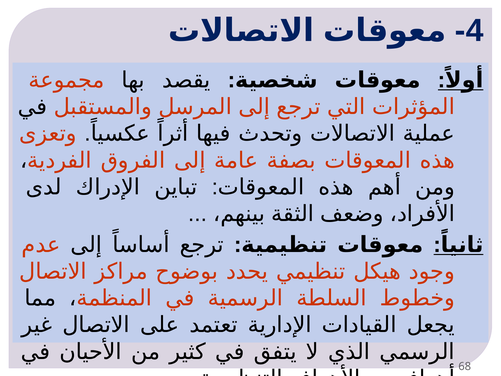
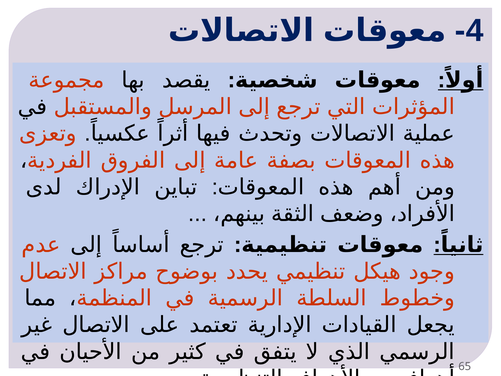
68: 68 -> 65 (465, 366)
